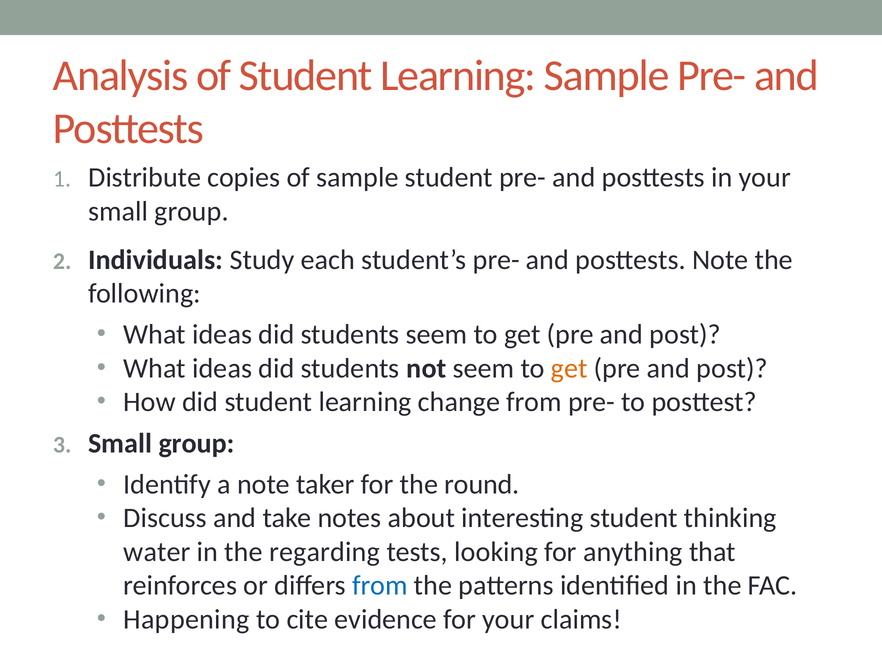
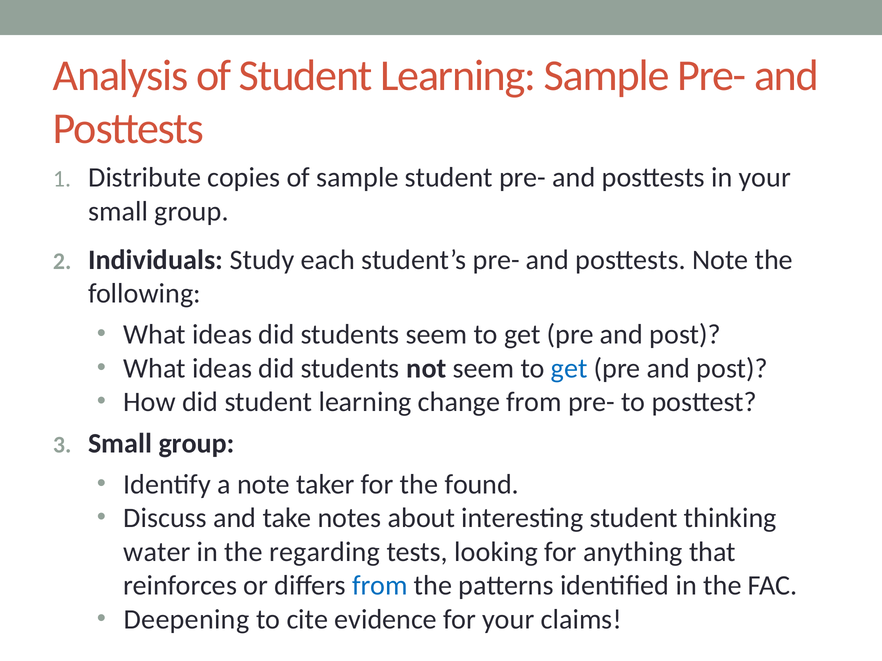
get colour: orange -> blue (569, 369)
round: round -> found (482, 485)
Happening: Happening -> Deepening (186, 620)
